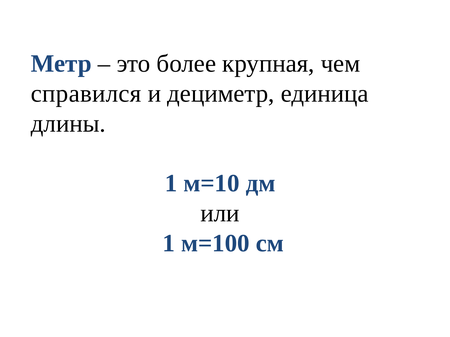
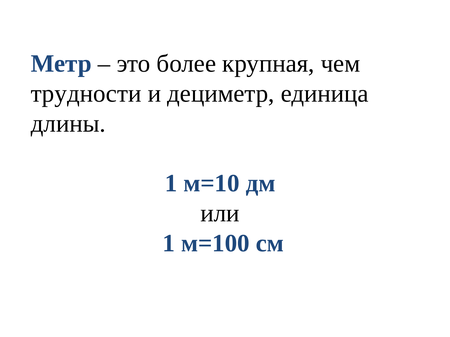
справился: справился -> трудности (86, 94)
